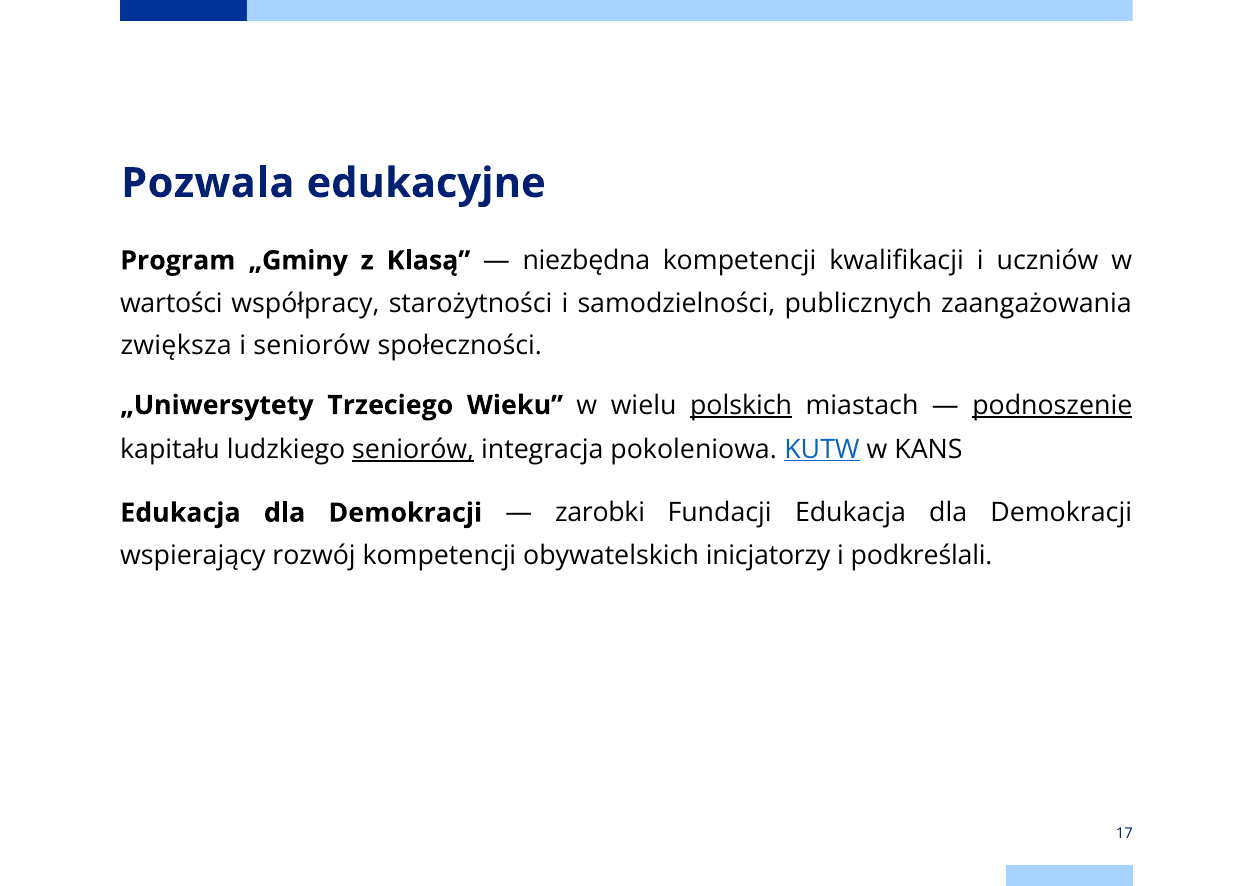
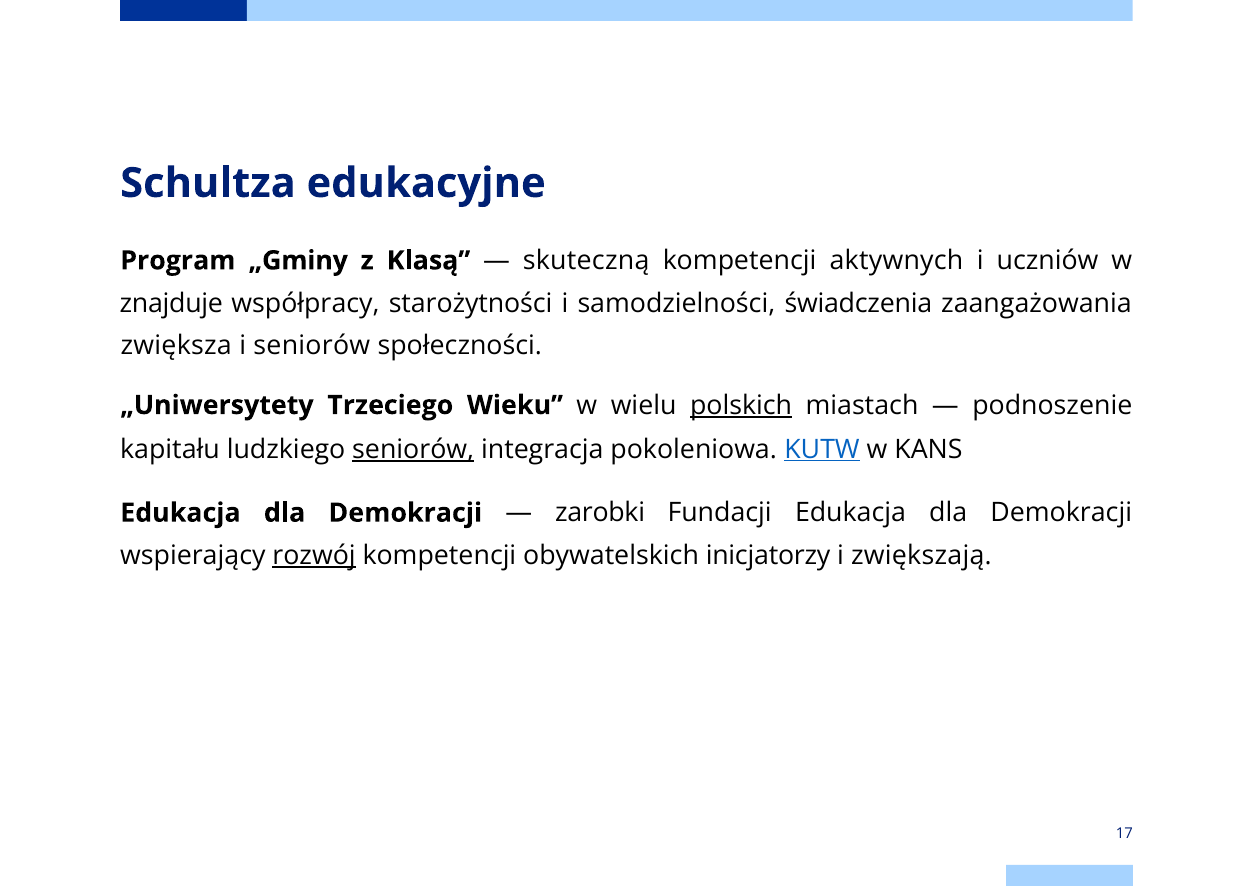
Pozwala: Pozwala -> Schultza (208, 183)
niezbędna: niezbędna -> skuteczną (586, 261)
kwalifikacji: kwalifikacji -> aktywnych (897, 261)
wartości: wartości -> znajduje (171, 303)
publicznych: publicznych -> świadczenia (858, 303)
podnoszenie underline: present -> none (1052, 405)
rozwój underline: none -> present (314, 556)
podkreślali: podkreślali -> zwiększają (921, 556)
